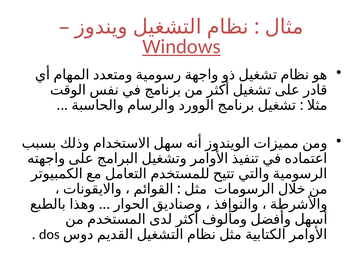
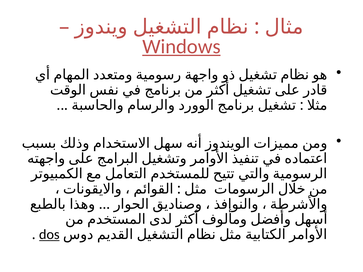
dos underline: none -> present (49, 235)
